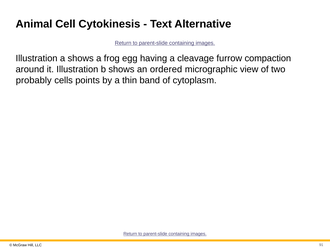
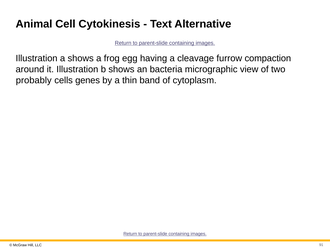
ordered: ordered -> bacteria (166, 69)
points: points -> genes (88, 80)
